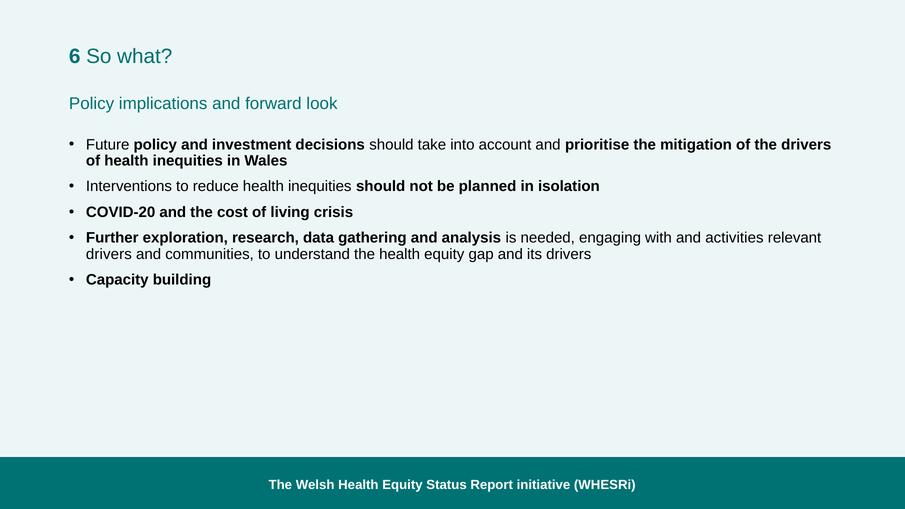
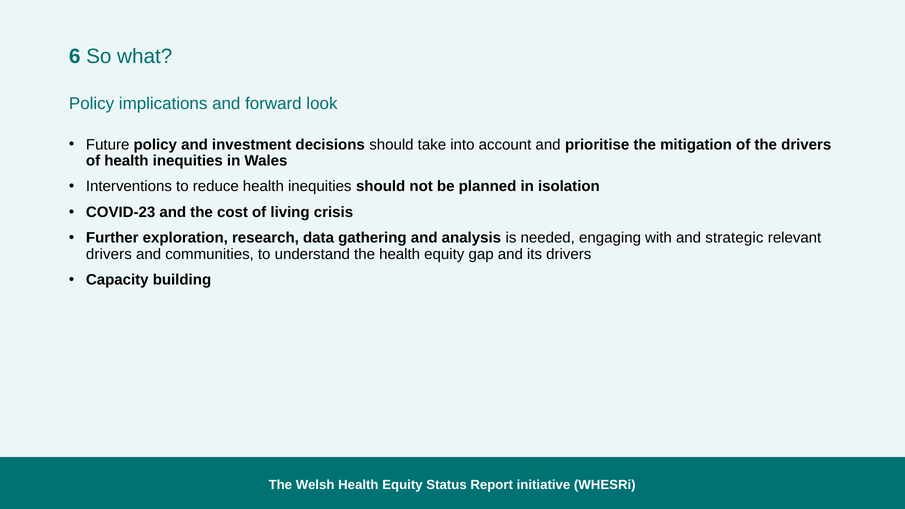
COVID-20: COVID-20 -> COVID-23 (121, 212)
activities: activities -> strategic (734, 238)
